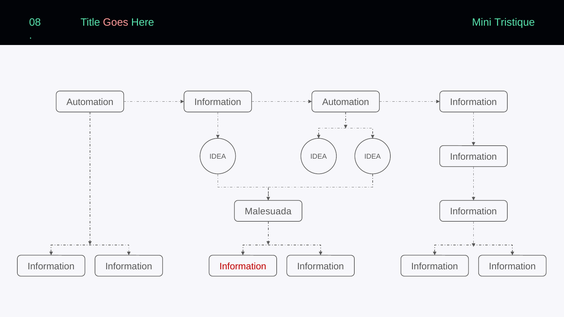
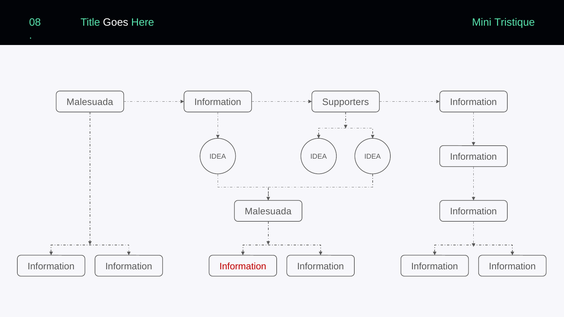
Goes colour: pink -> white (116, 23)
Automation: Automation -> Malesuada (90, 102)
Information Automation: Automation -> Supporters (346, 102)
